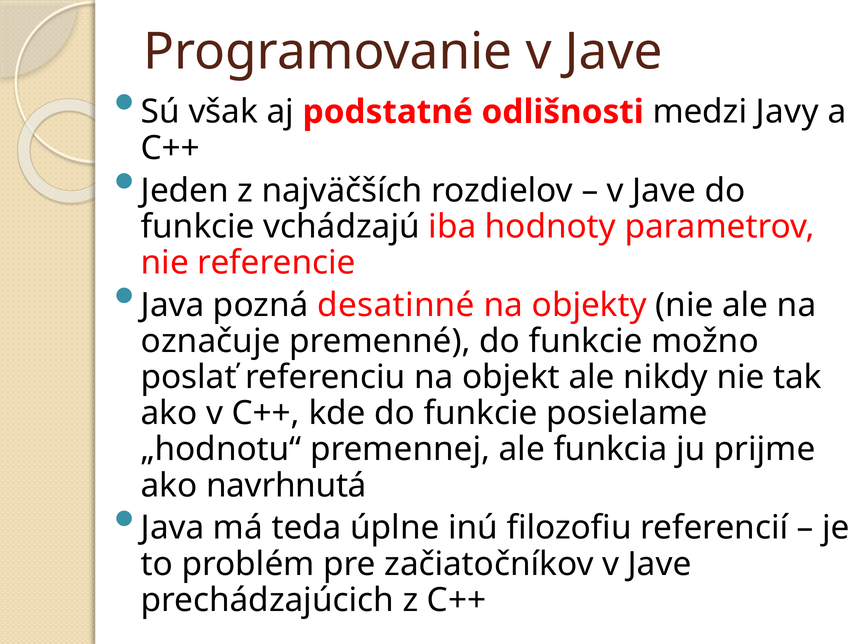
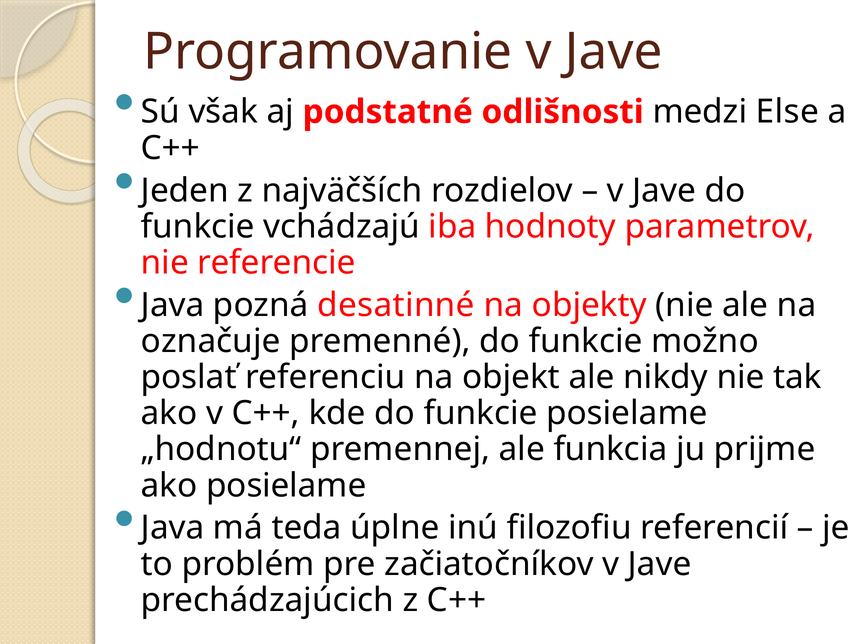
Javy: Javy -> Else (787, 112)
ako navrhnutá: navrhnutá -> posielame (286, 486)
